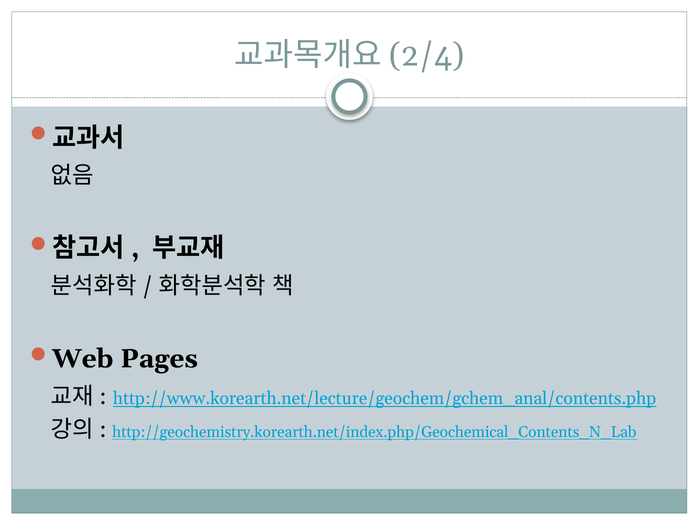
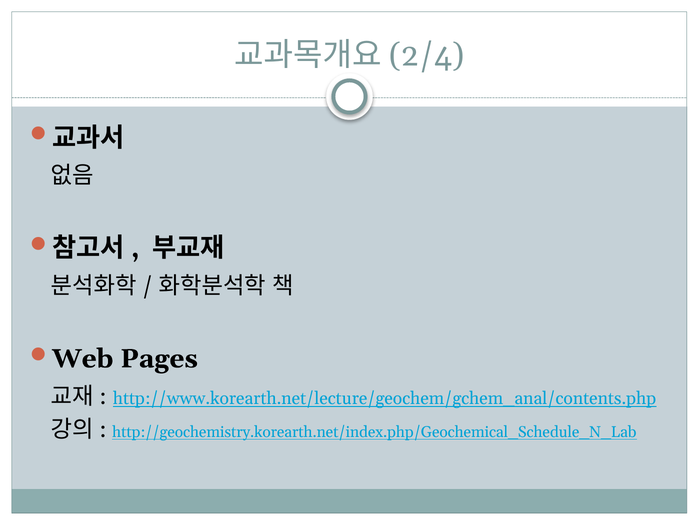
http://geochemistry.korearth.net/index.php/Geochemical_Contents_N_Lab: http://geochemistry.korearth.net/index.php/Geochemical_Contents_N_Lab -> http://geochemistry.korearth.net/index.php/Geochemical_Schedule_N_Lab (374, 432)
